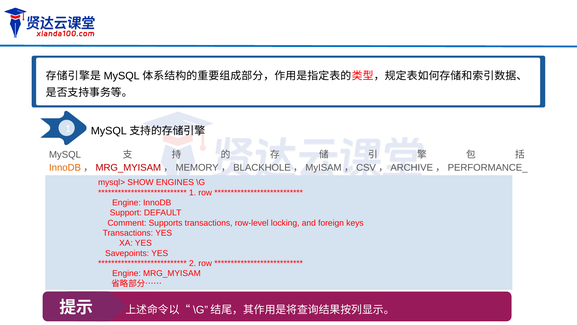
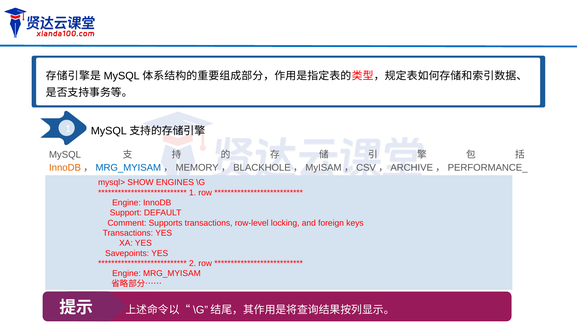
MRG_MYISAM colour: red -> blue (128, 168)
